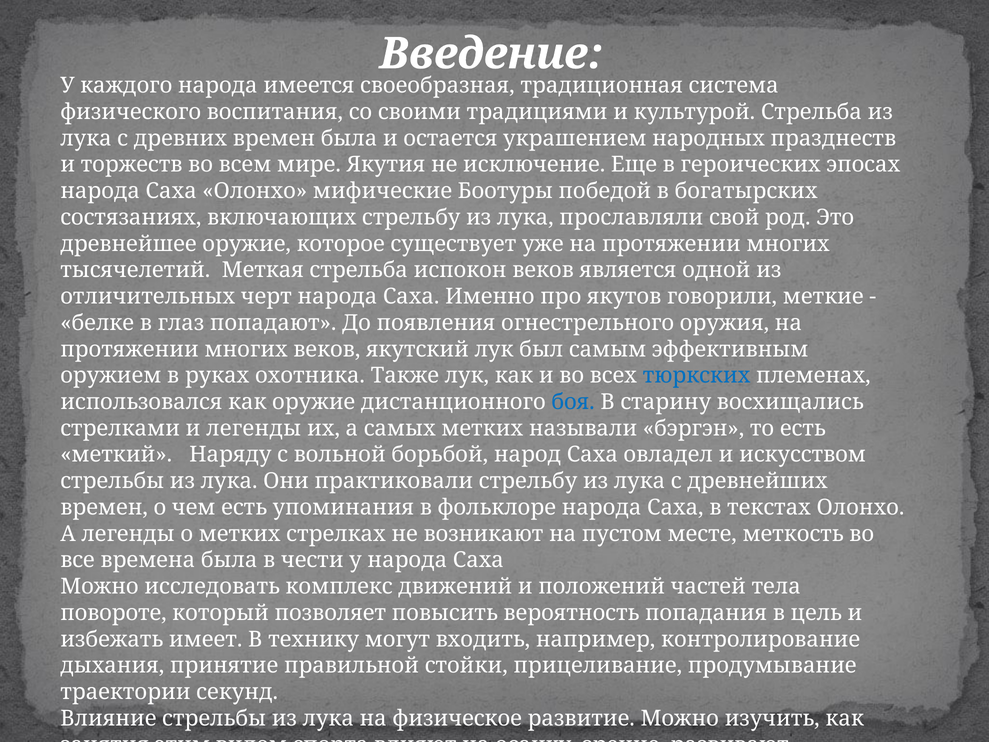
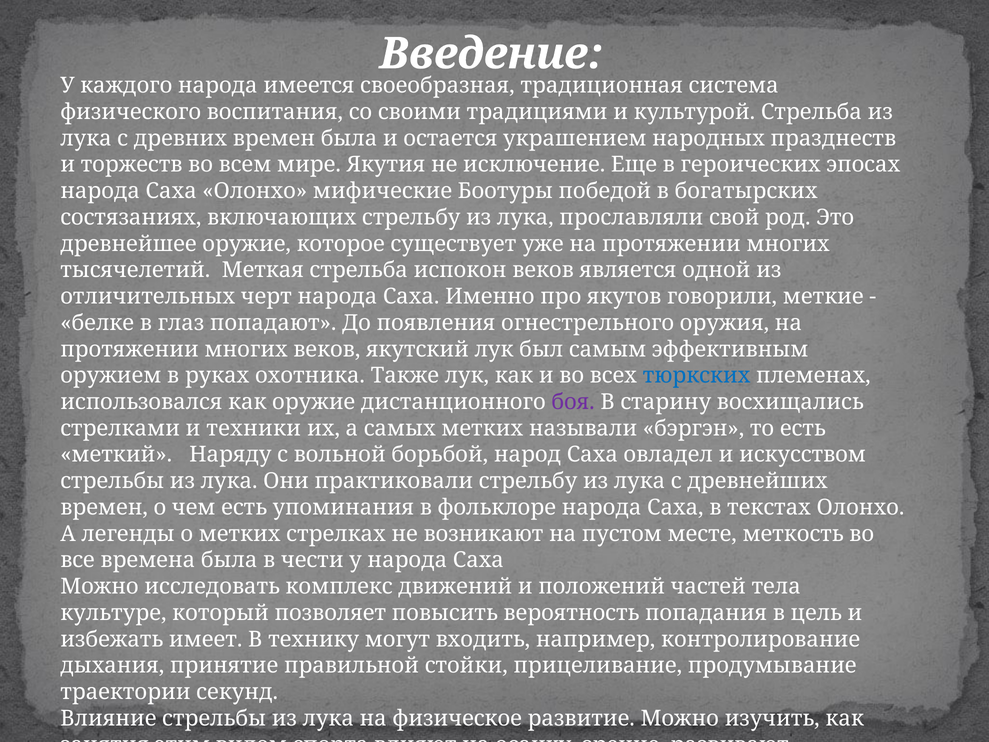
боя colour: blue -> purple (573, 402)
и легенды: легенды -> техники (254, 428)
повороте: повороте -> культуре (113, 613)
